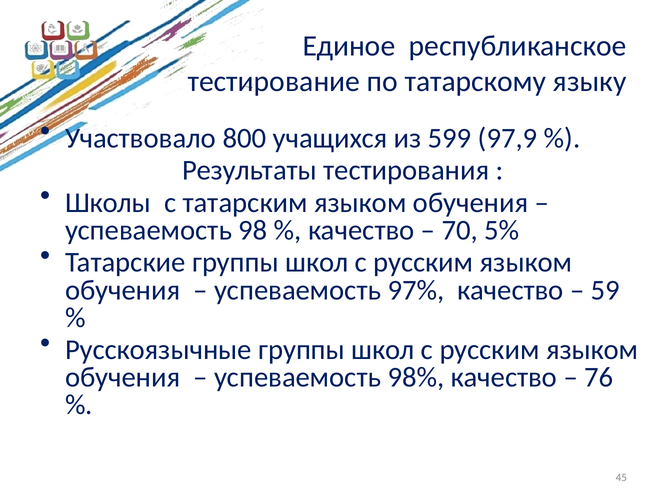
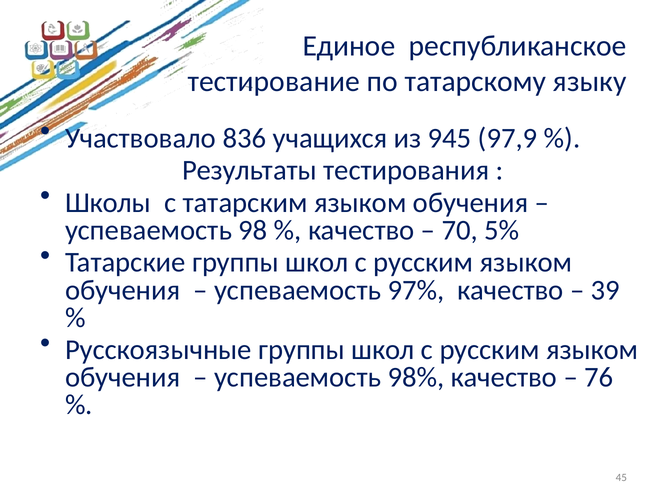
800: 800 -> 836 (244, 138)
599: 599 -> 945 (450, 138)
59: 59 -> 39 (605, 290)
